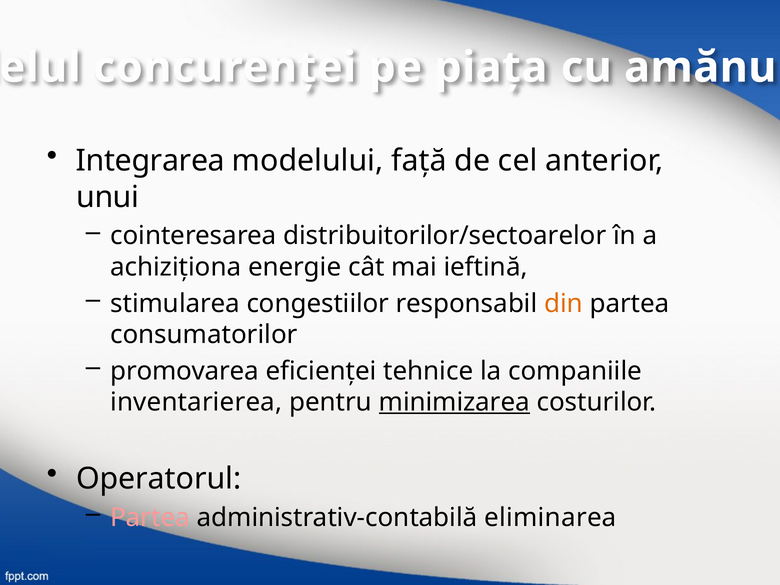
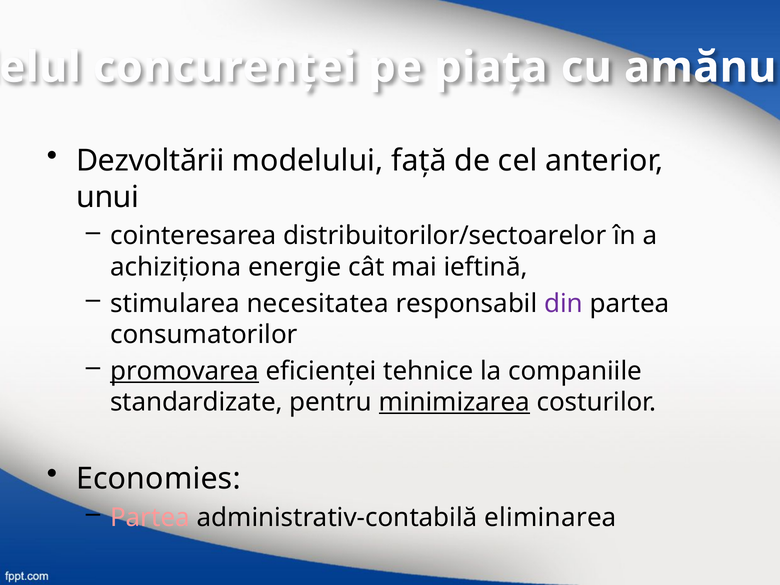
Integrarea: Integrarea -> Dezvoltării (150, 161)
congestiilor: congestiilor -> necesitatea (318, 303)
din colour: orange -> purple (564, 303)
promovarea underline: none -> present (185, 371)
inventarierea: inventarierea -> standardizate (196, 402)
Operatorul: Operatorul -> Economies (158, 479)
